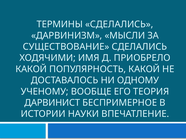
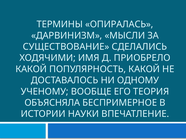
ТЕРМИНЫ СДЕЛАЛИСЬ: СДЕЛАЛИСЬ -> ОПИРАЛАСЬ (119, 24)
ДАРВИНИСТ: ДАРВИНИСТ -> ОБЪЯСНЯЛА (52, 102)
